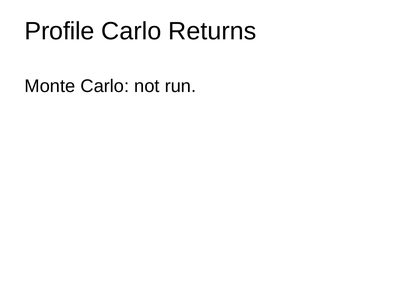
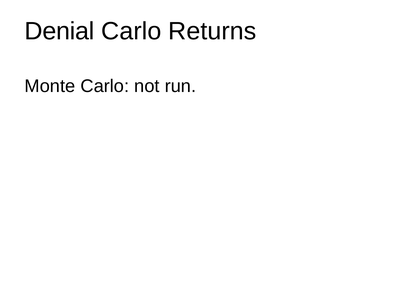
Profile: Profile -> Denial (60, 31)
